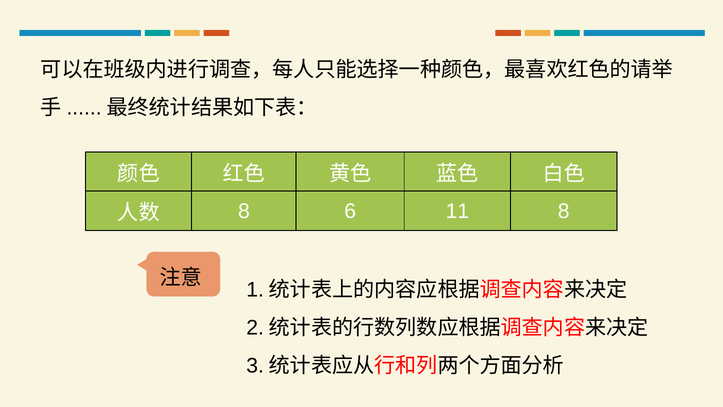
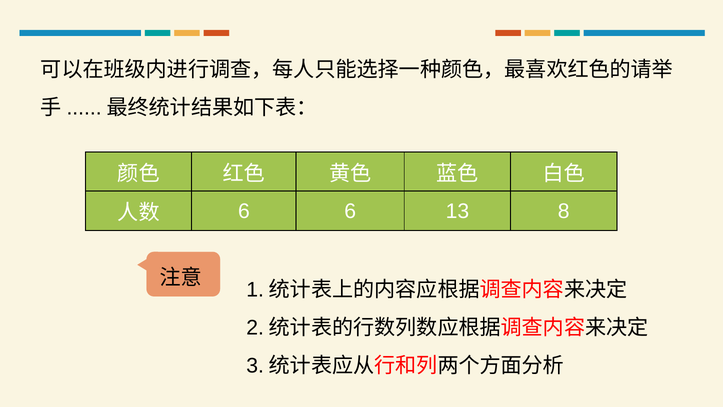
8: 8 -> 6 (244, 211)
11: 11 -> 13 (457, 211)
